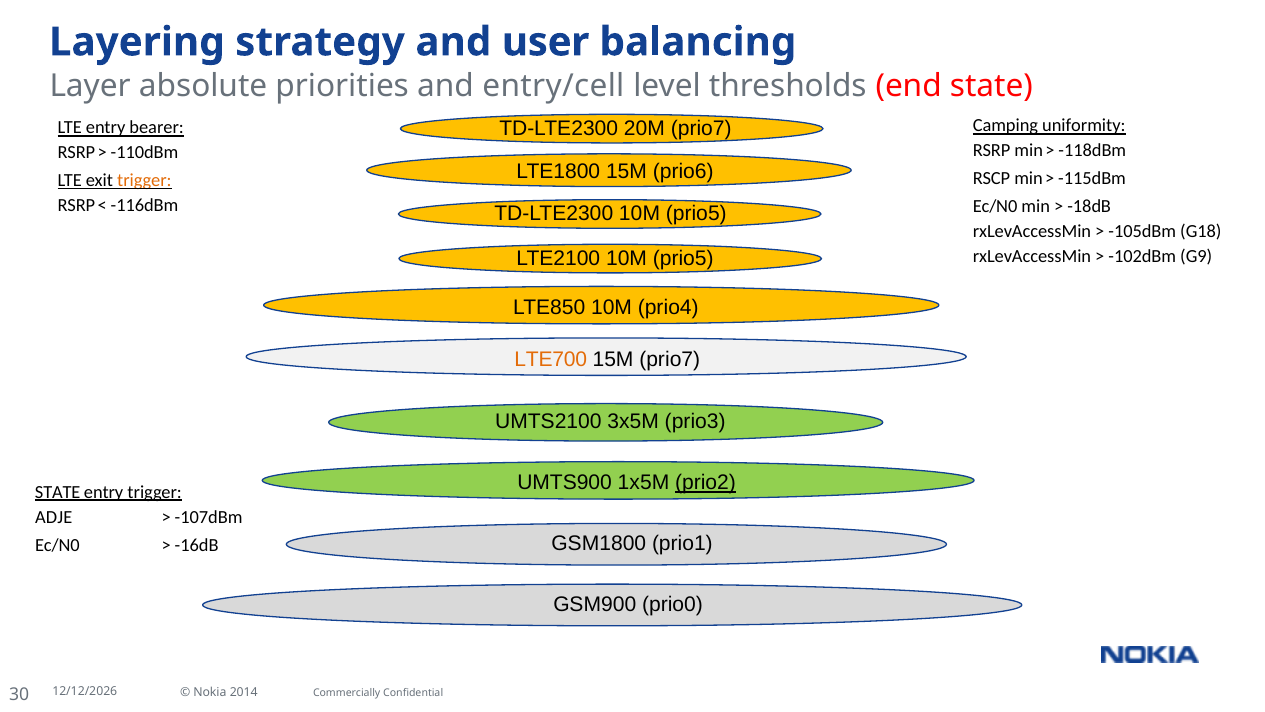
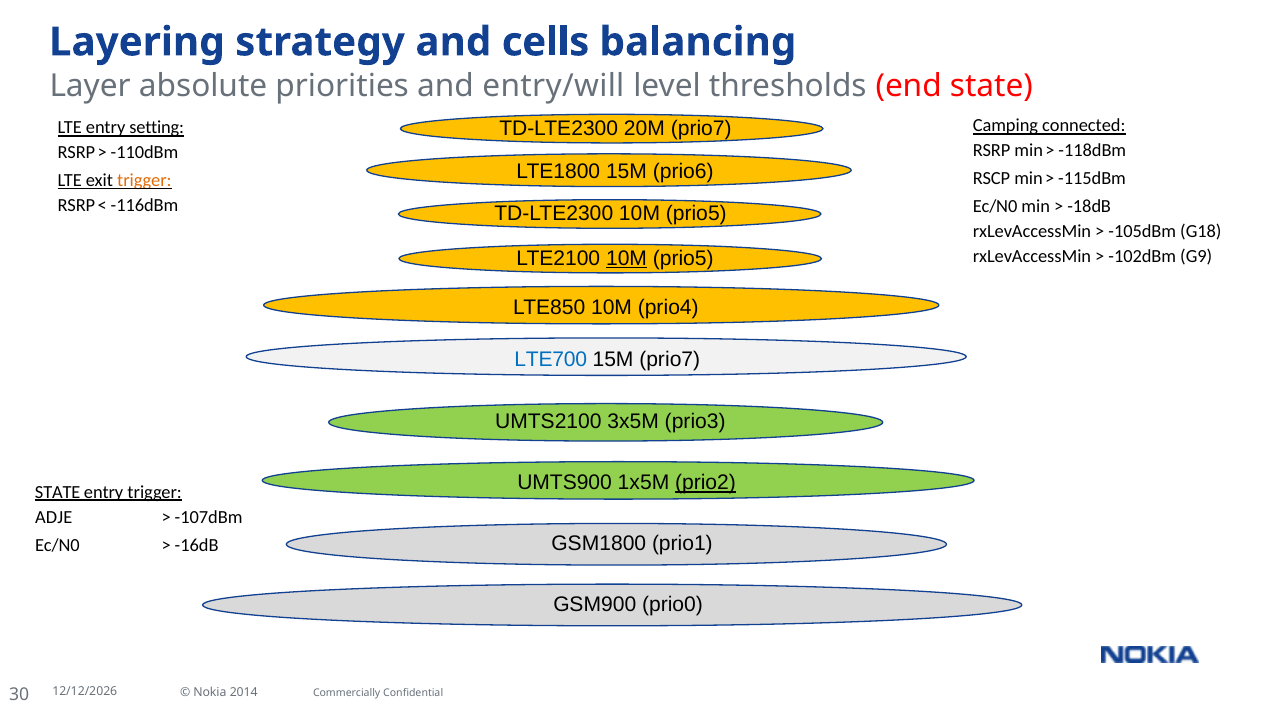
user: user -> cells (546, 42)
entry/cell: entry/cell -> entry/will (553, 86)
uniformity: uniformity -> connected (1084, 126)
bearer: bearer -> setting (157, 128)
10M underline: none -> present (627, 258)
LTE700 colour: orange -> blue (551, 359)
